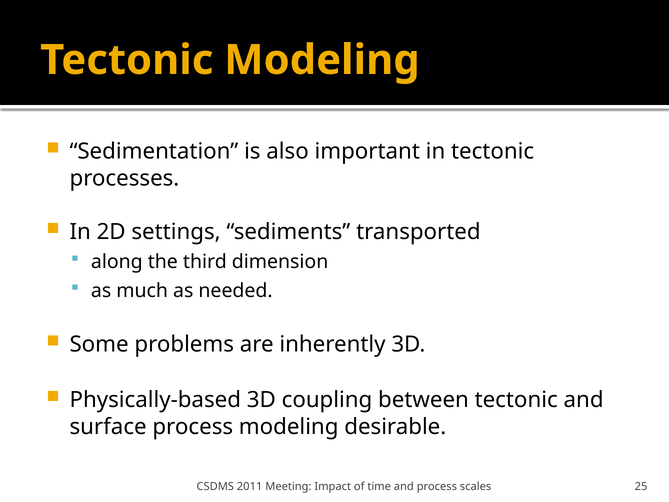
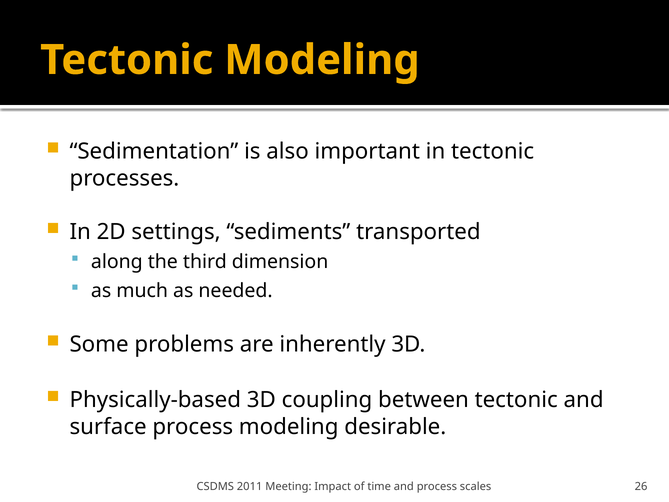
25: 25 -> 26 (641, 486)
